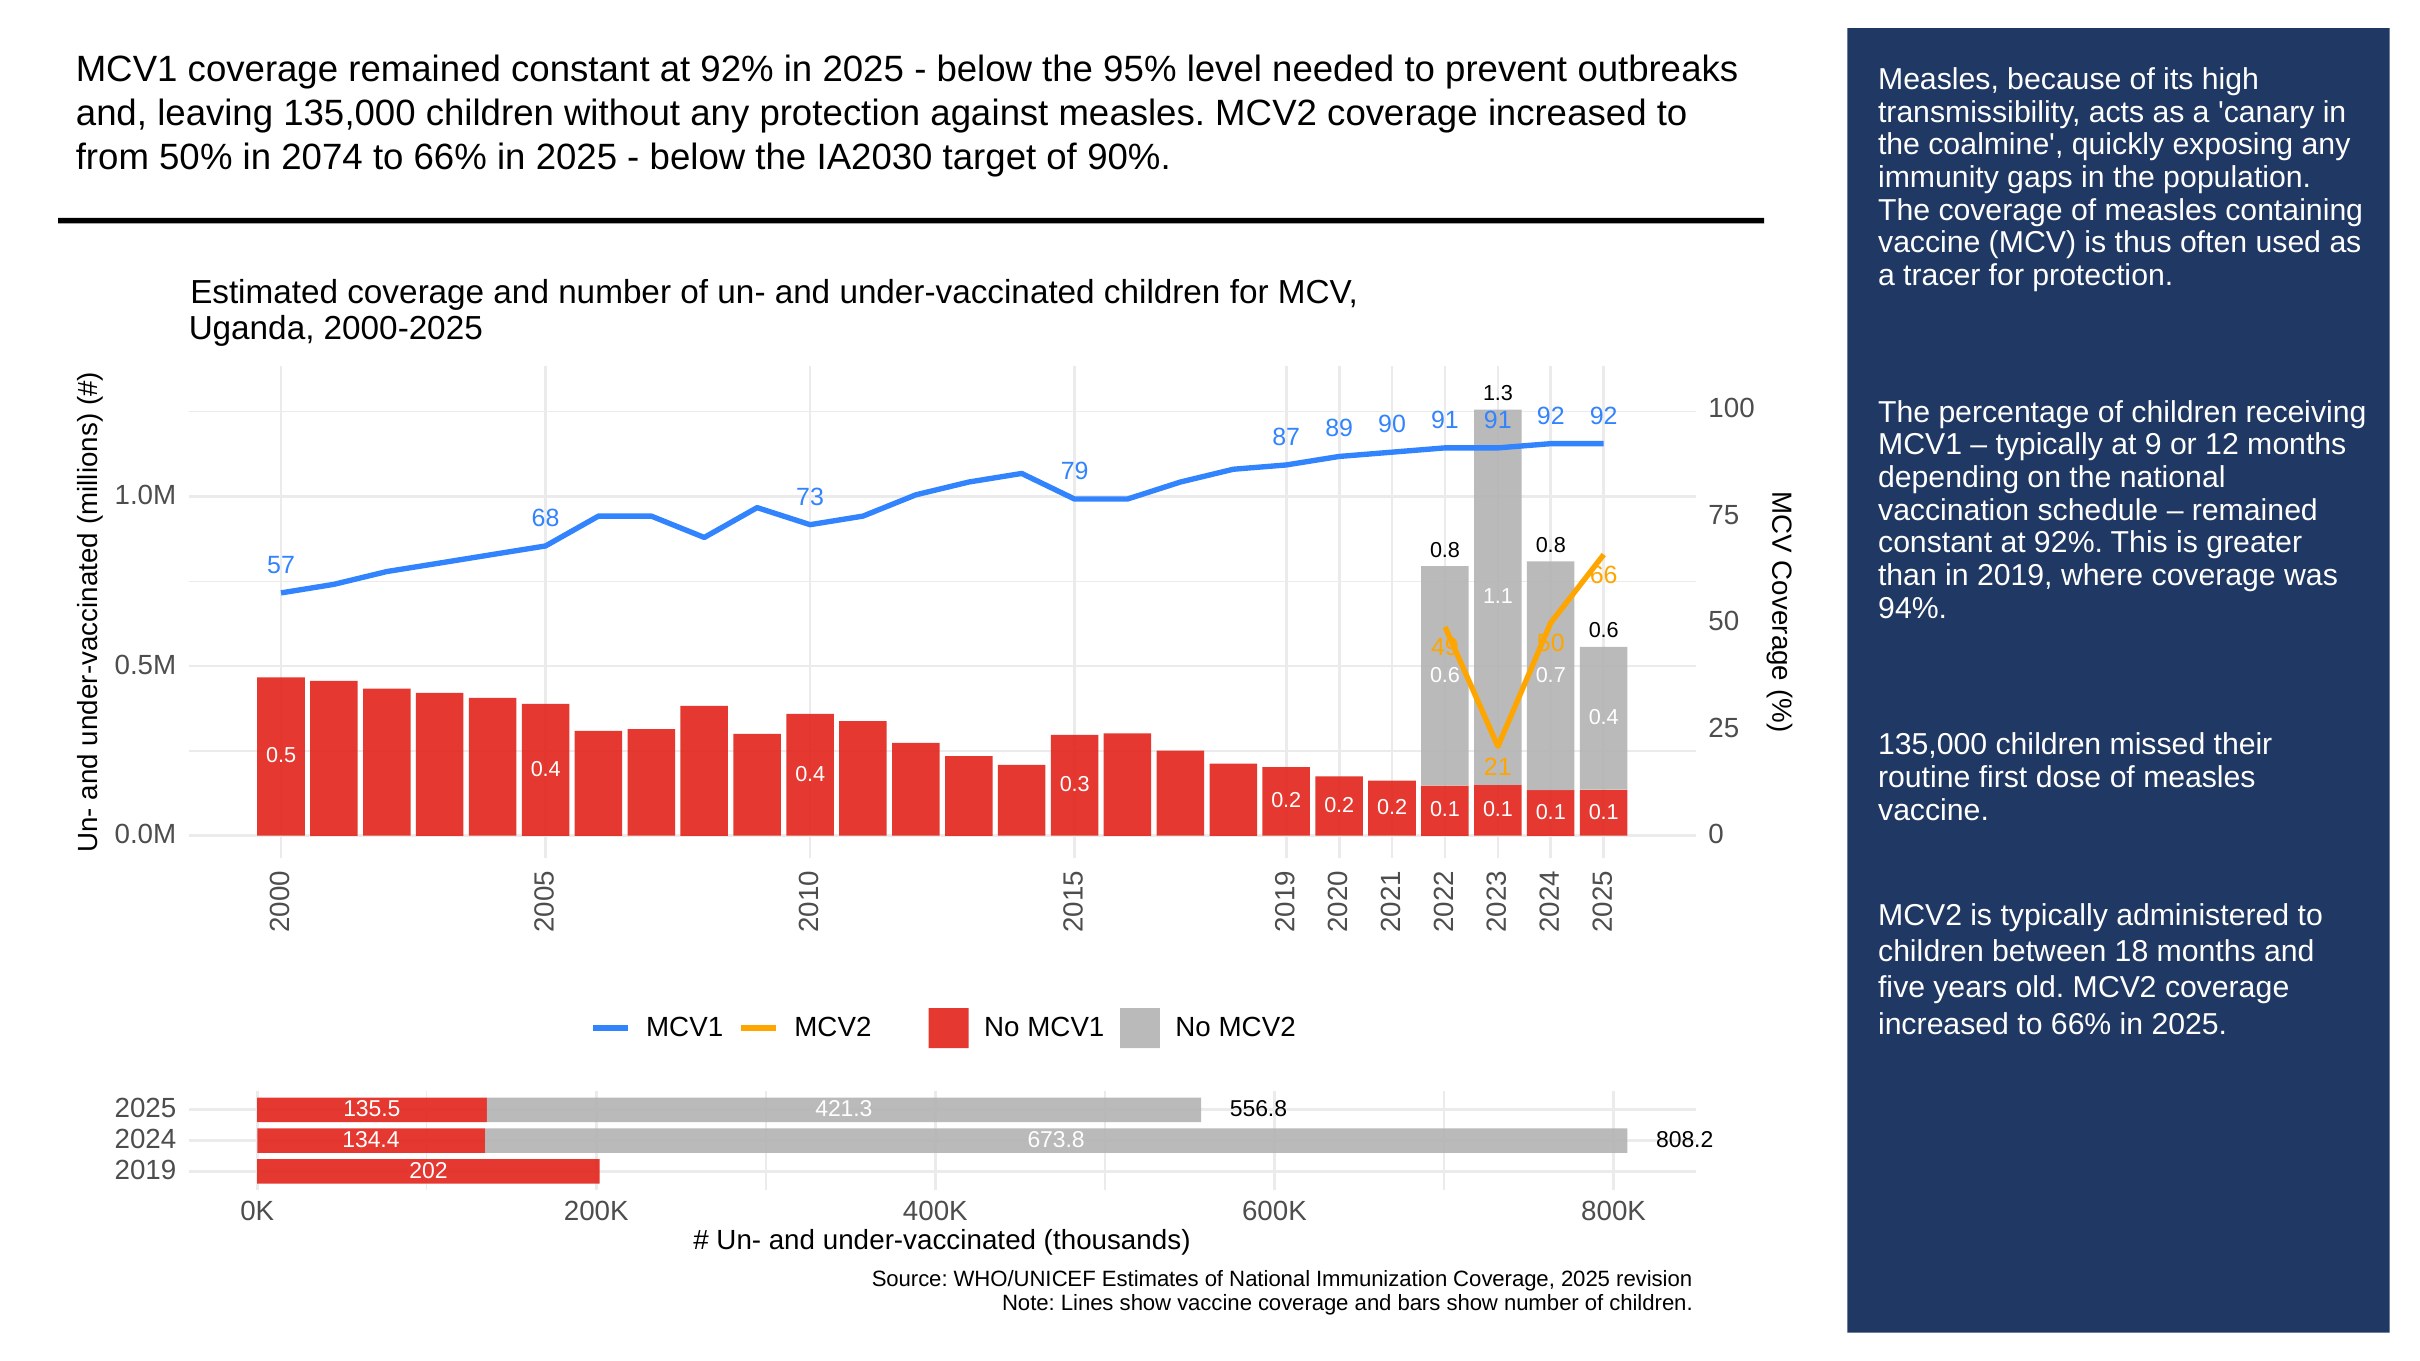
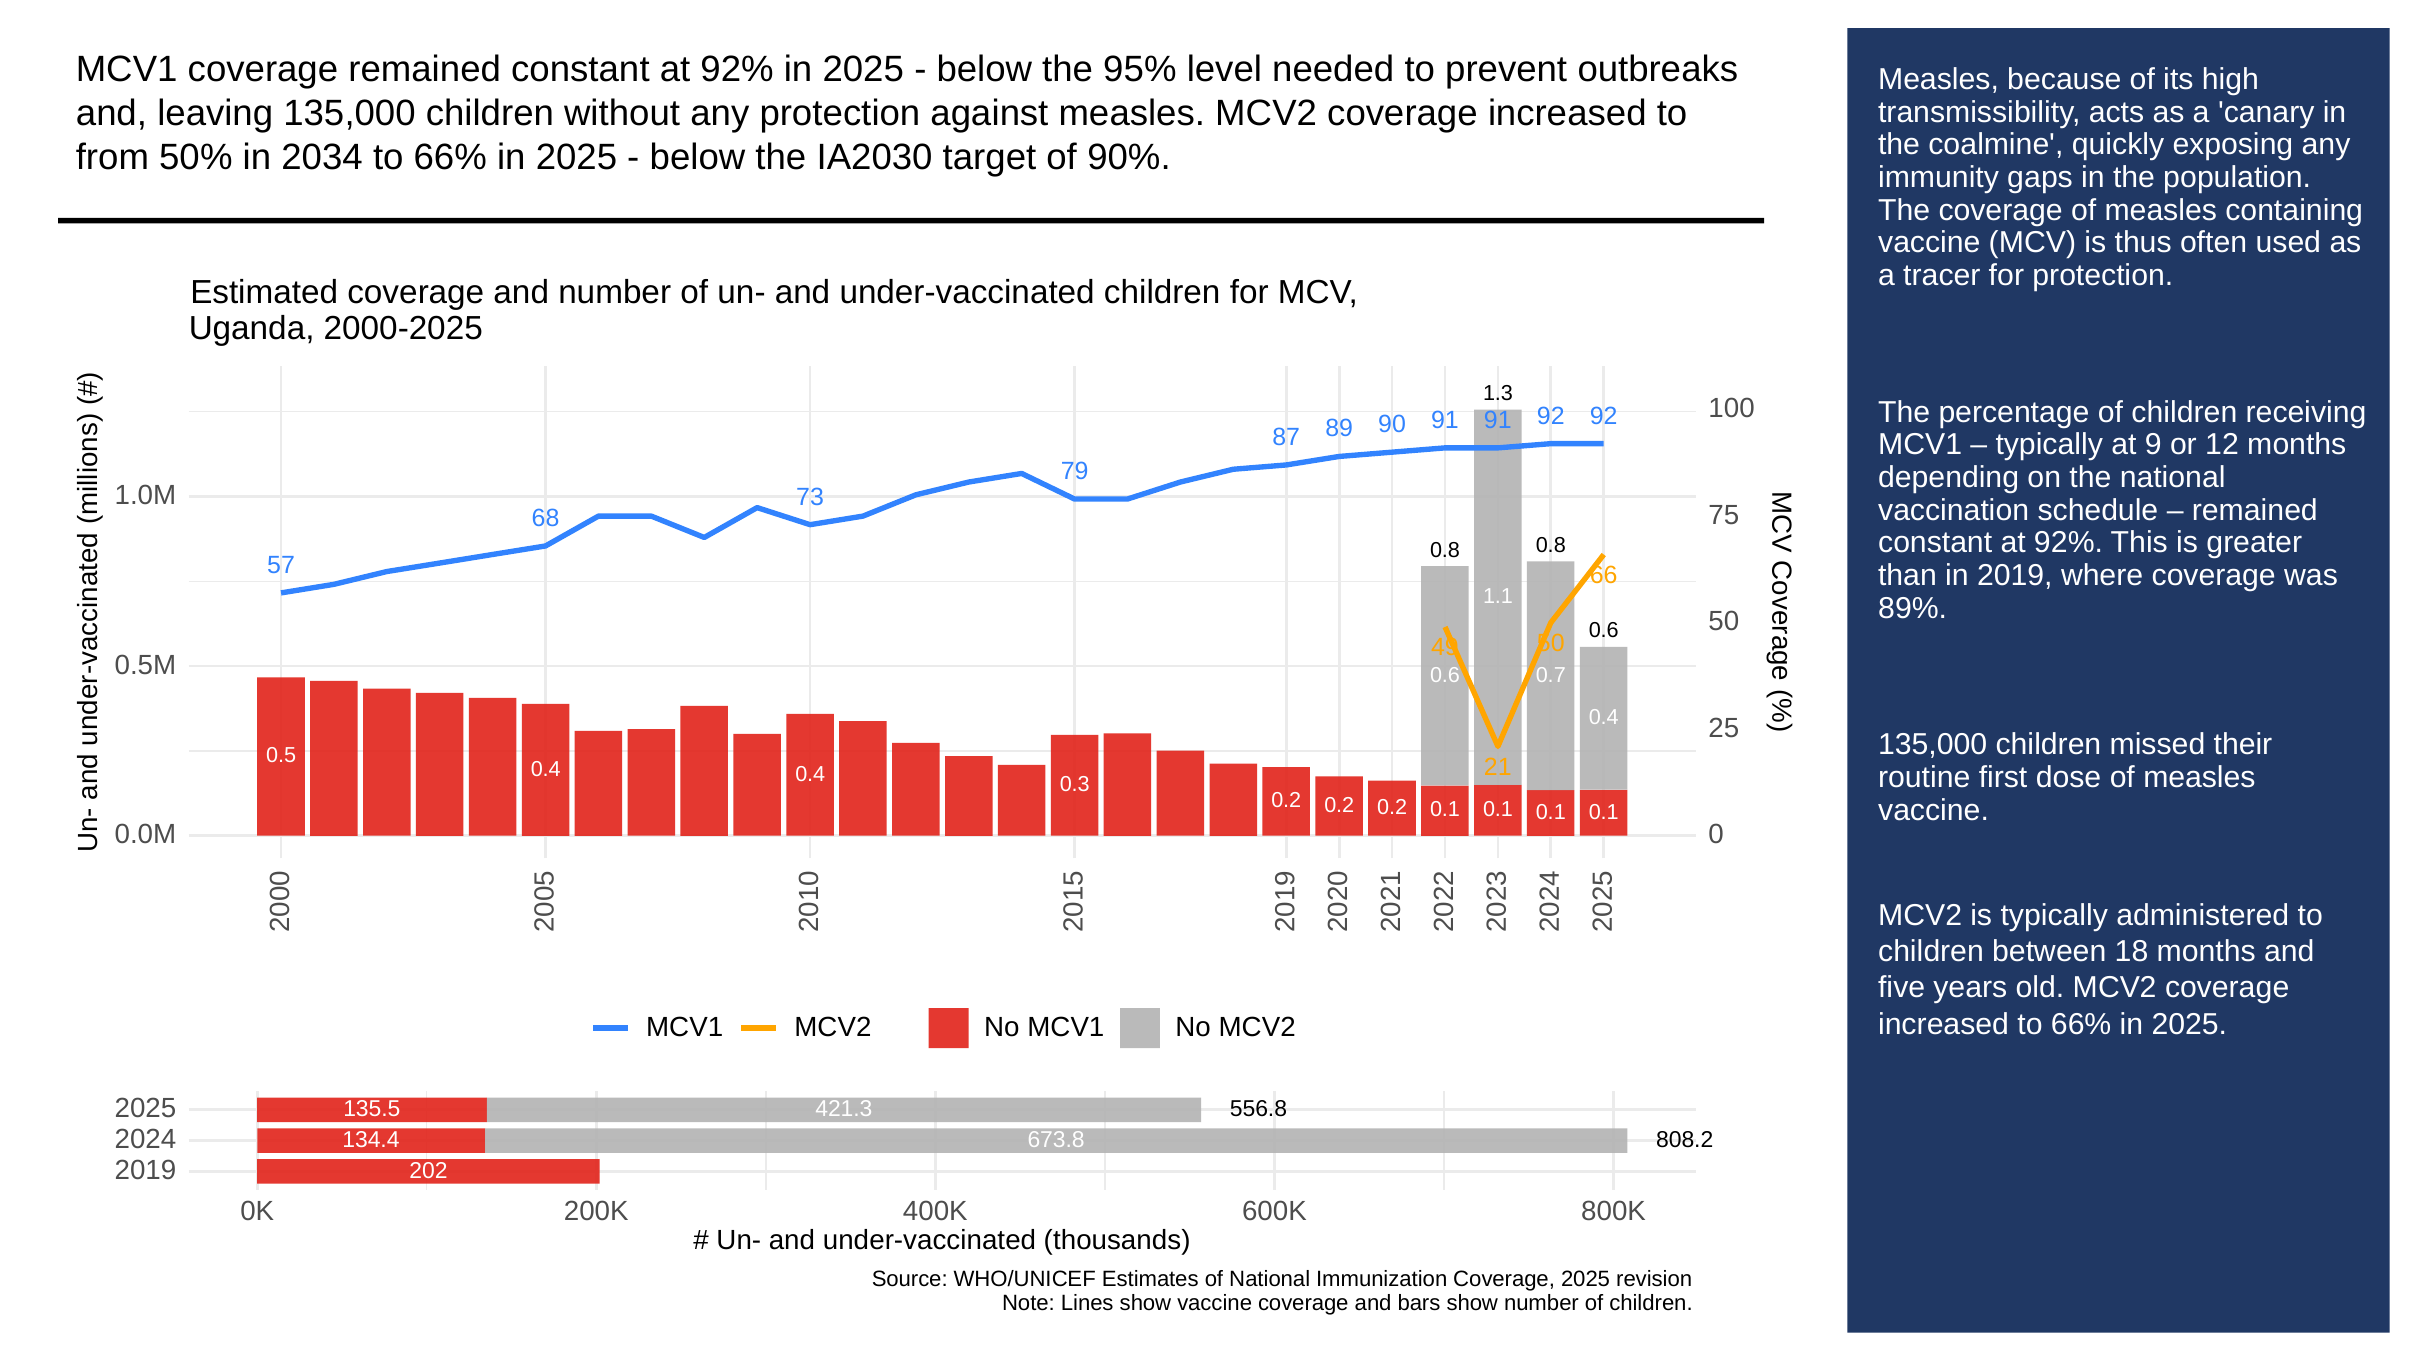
2074: 2074 -> 2034 (322, 157)
94%: 94% -> 89% (1913, 608)
